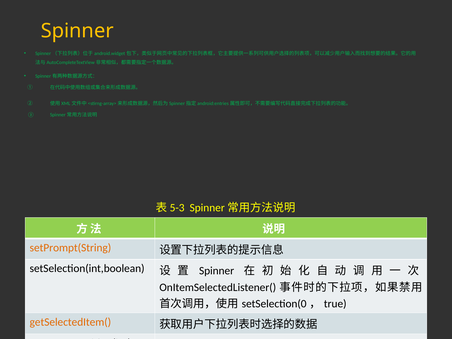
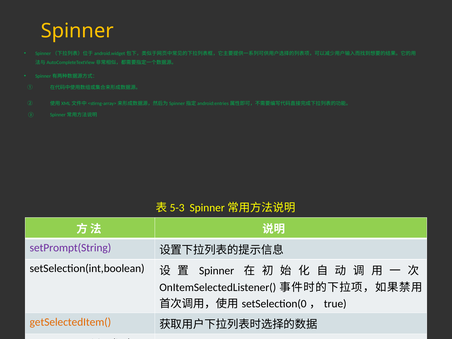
setPrompt(String colour: orange -> purple (70, 248)
